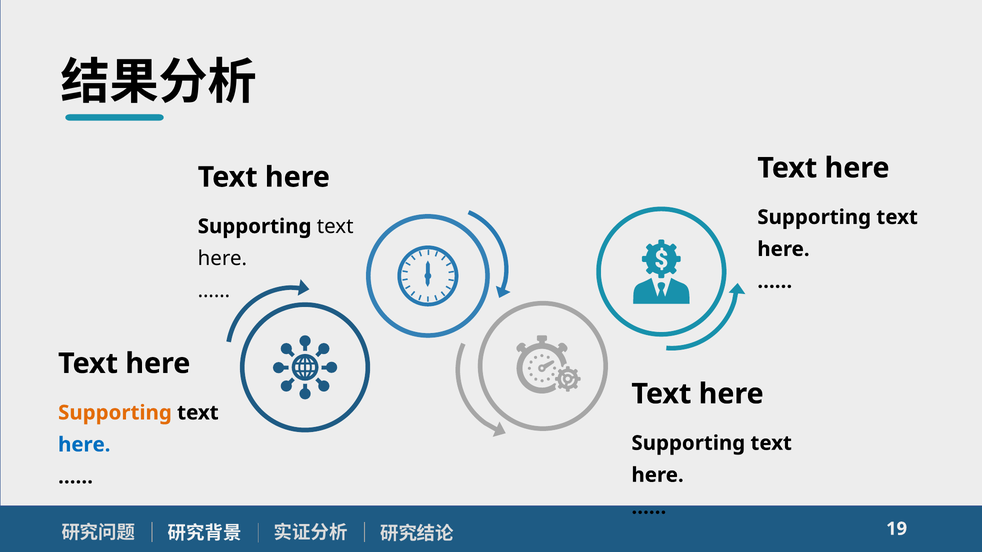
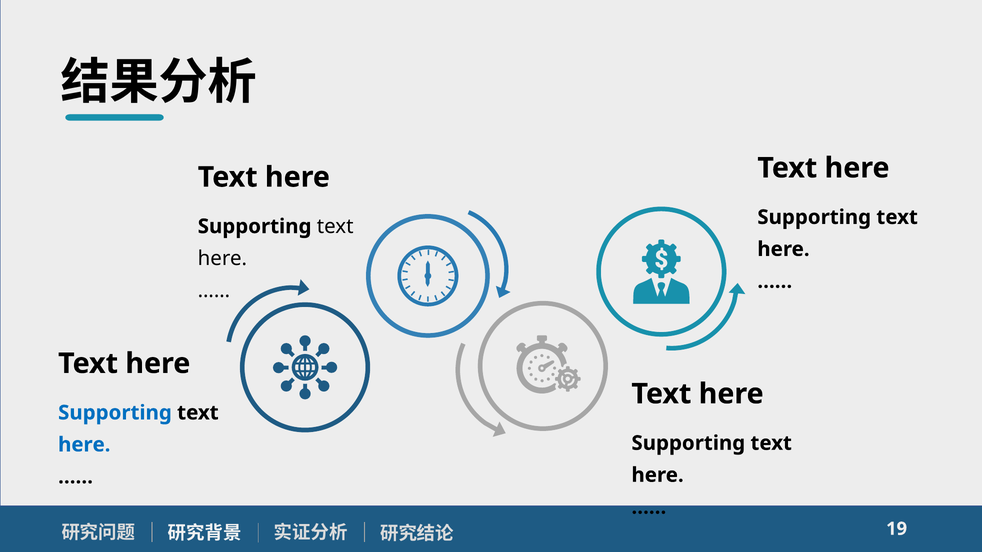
Supporting colour: orange -> blue (115, 413)
